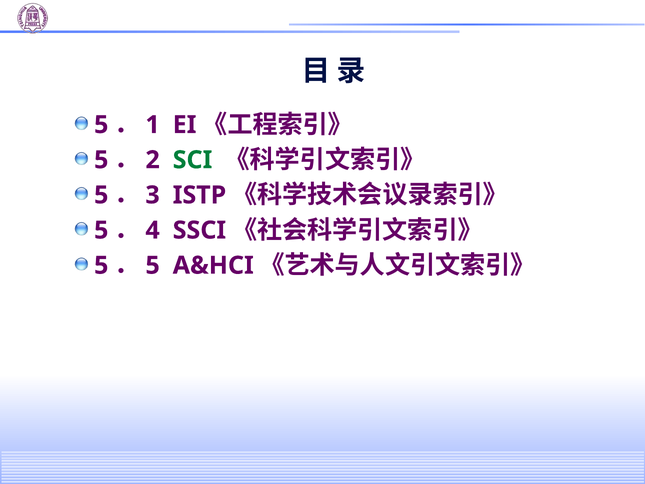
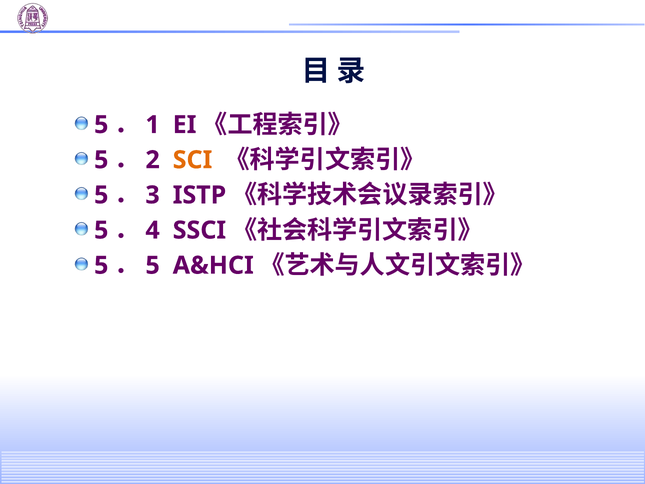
SCI colour: green -> orange (193, 160)
